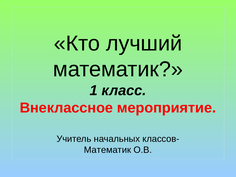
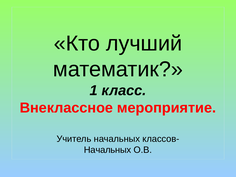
Математик: Математик -> Начальных (108, 150)
